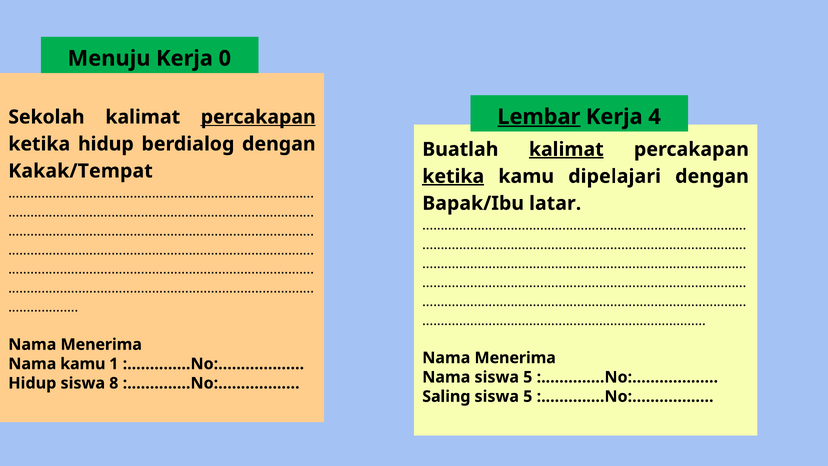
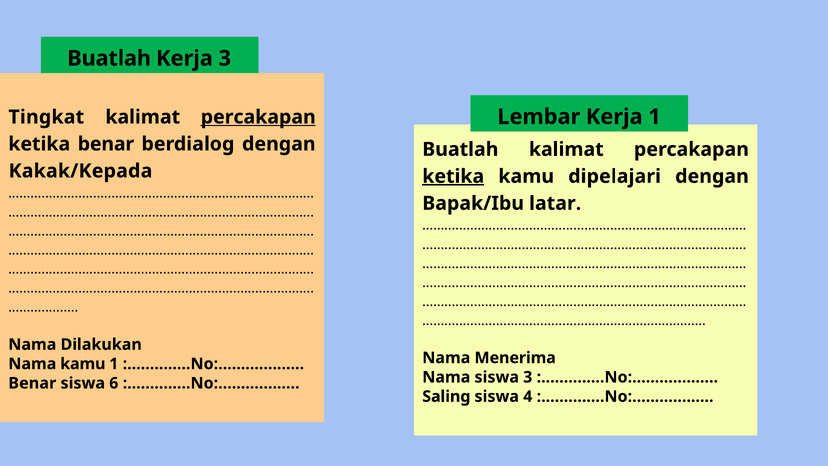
Menuju: Menuju -> Buatlah (109, 58)
Kerja 0: 0 -> 3 (225, 58)
Lembar underline: present -> none (539, 117)
Kerja 4: 4 -> 1 (655, 117)
Sekolah: Sekolah -> Tingkat (46, 117)
ketika hidup: hidup -> benar (106, 144)
kalimat underline: present -> none (566, 149)
Kakak/Tempat: Kakak/Tempat -> Kakak/Kepada (80, 171)
Menerima: Menerima -> Dilakukan (101, 344)
Nama siswa 5: 5 -> 3 (528, 377)
Hidup: Hidup -> Benar (32, 383)
8: 8 -> 6 (114, 383)
5: 5 -> 4 (528, 396)
